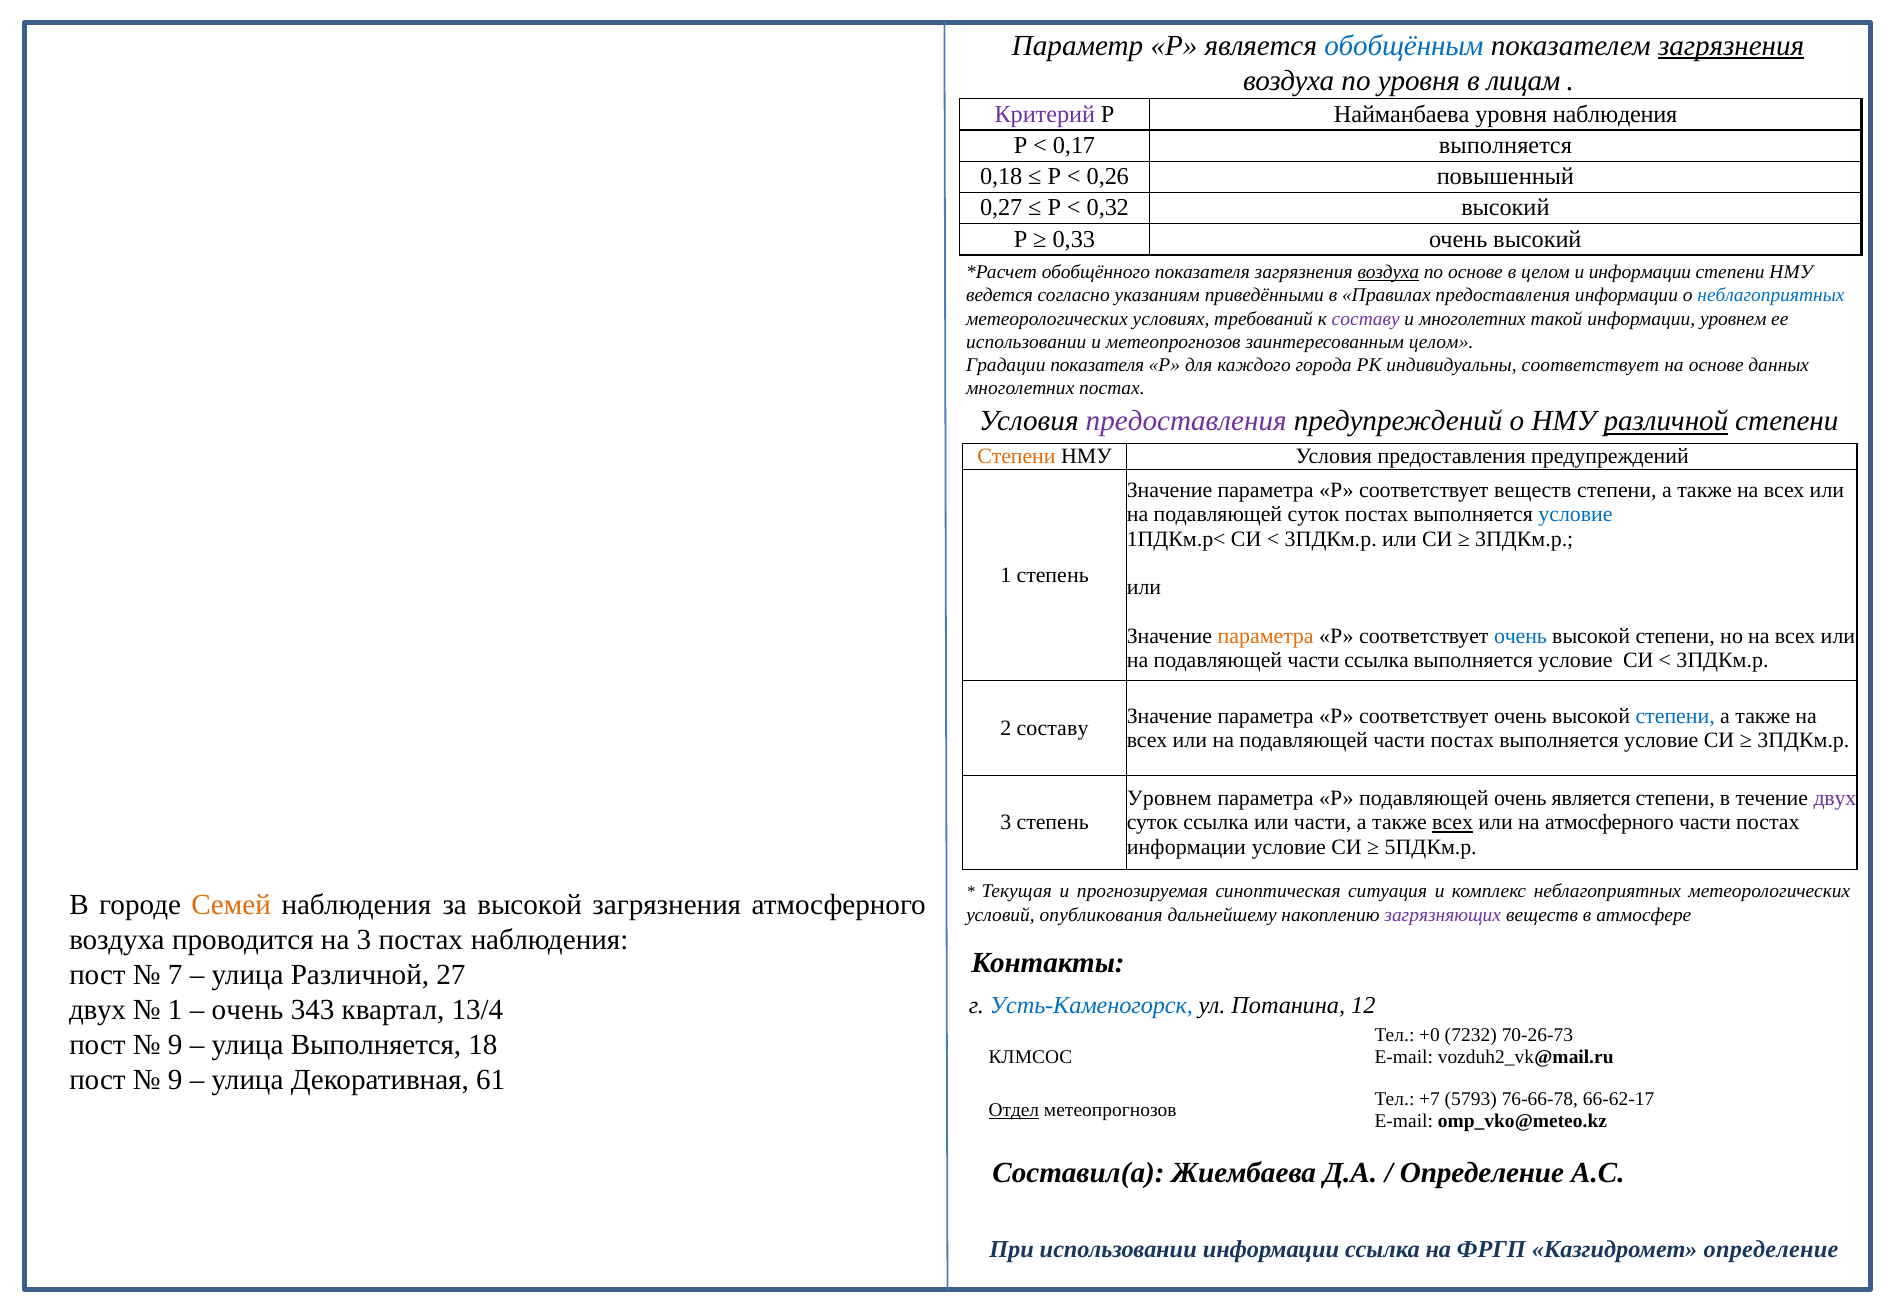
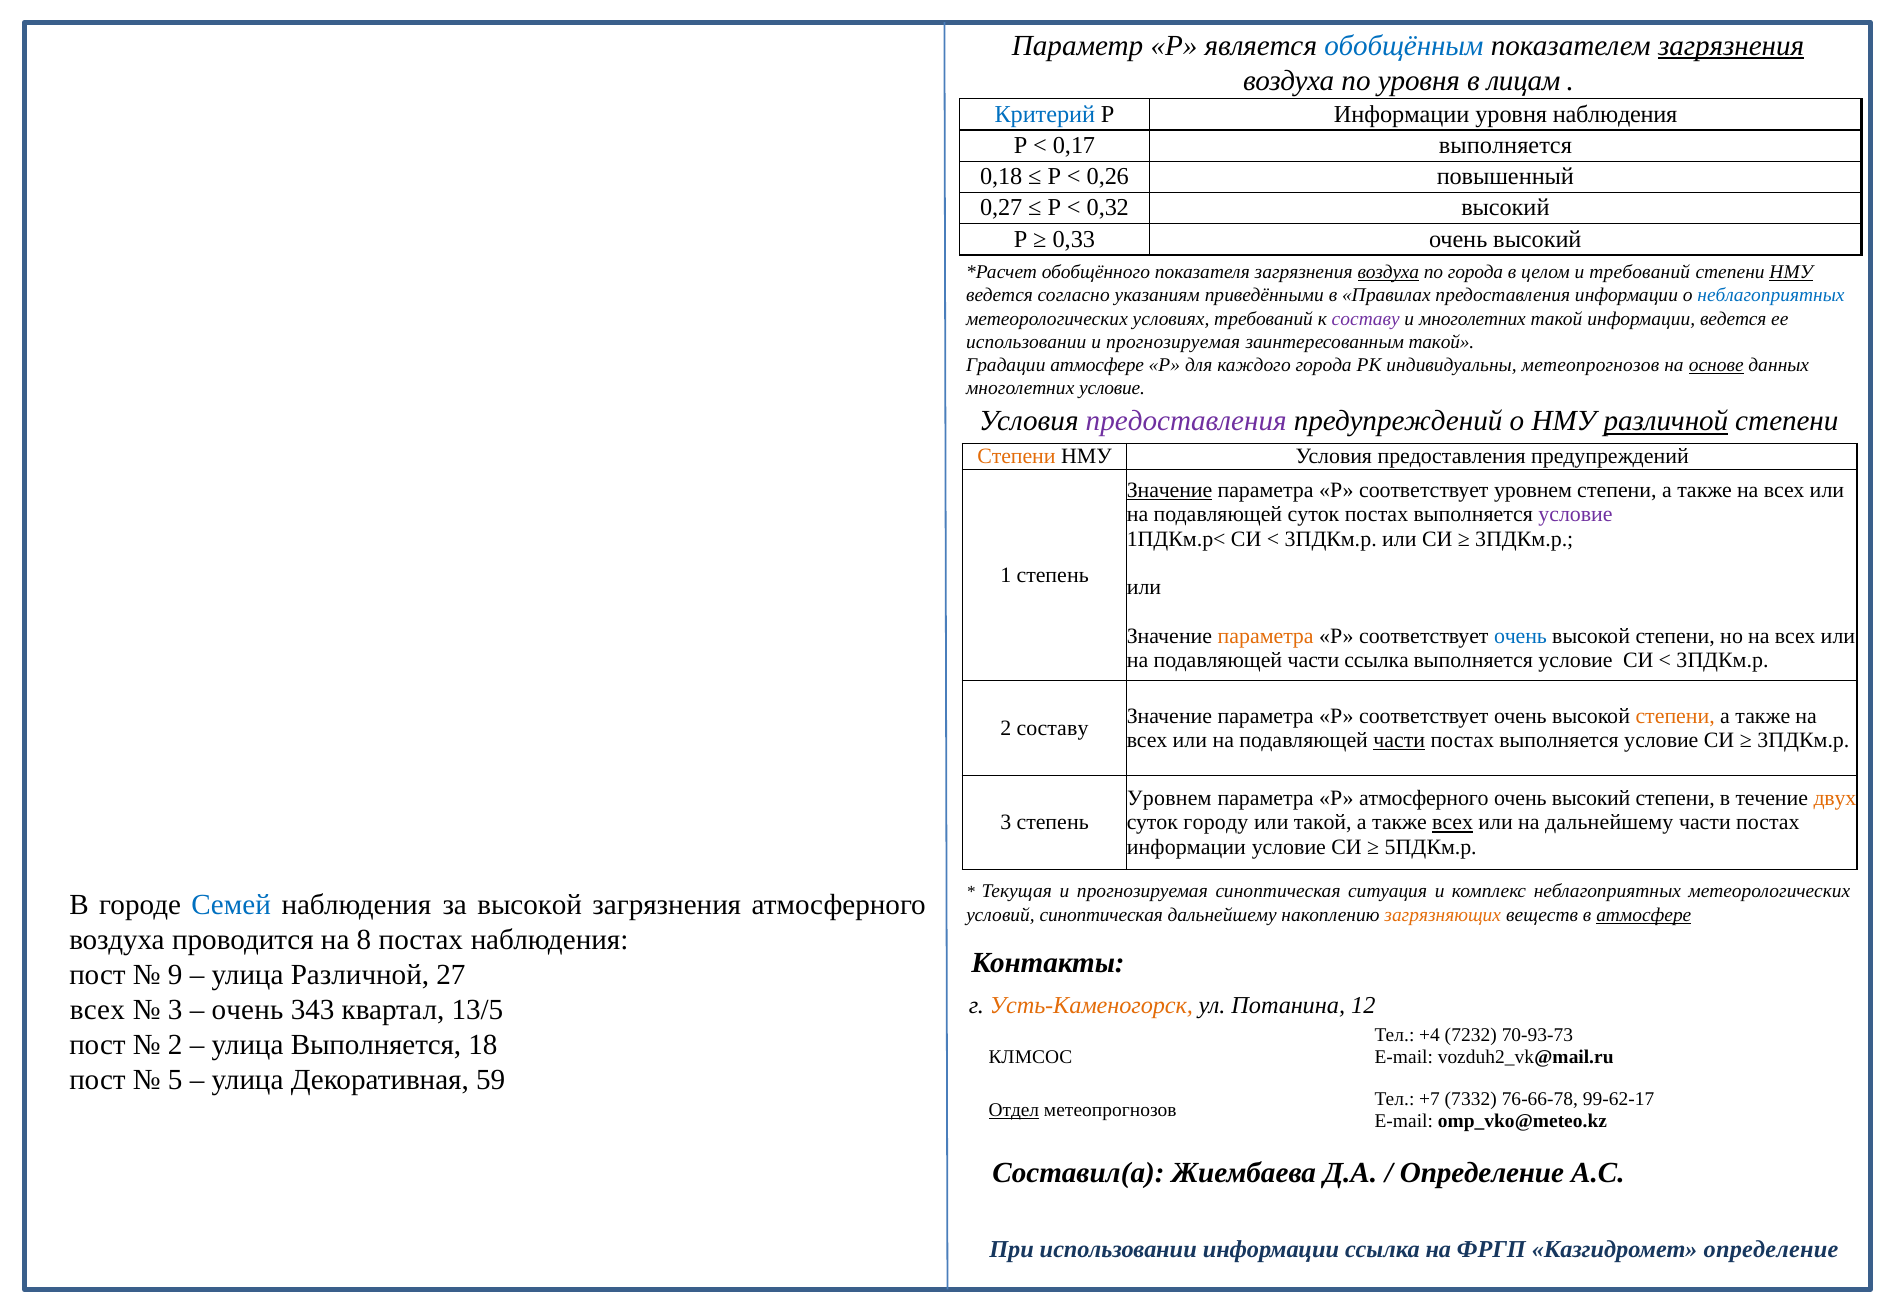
Критерий colour: purple -> blue (1045, 114)
Р Найманбаева: Найманбаева -> Информации (1402, 114)
по основе: основе -> города (1476, 272)
и информации: информации -> требований (1640, 272)
НМУ underline: none -> present (1791, 272)
информации уровнем: уровнем -> ведется (1733, 319)
метеопрогнозов: метеопрогнозов -> прогнозируемая (1173, 342)
заинтересованным целом: целом -> такой (1441, 342)
Градации показателя: показателя -> атмосфере (1097, 365)
индивидуальны соответствует: соответствует -> метеопрогнозов (1590, 365)
основе underline: none -> present (1716, 365)
многолетних постах: постах -> условие (1112, 389)
Значение underline: none -> present (1170, 490)
соответствует веществ: веществ -> уровнем (1533, 490)
условие colour: blue -> purple (1576, 515)
степени colour: blue -> orange (1675, 716)
части underline: none -> present (1399, 740)
Р подавляющей: подавляющей -> атмосферного (1424, 798)
является: является -> высокий (1591, 798)
двух colour: purple -> orange (1835, 798)
суток ссылка: ссылка -> городу (1216, 823)
или части: части -> такой (1323, 823)
на атмосферного: атмосферного -> дальнейшему (1609, 823)
Семей colour: orange -> blue (231, 905)
условий опубликования: опубликования -> синоптическая (1101, 915)
загрязняющих colour: purple -> orange (1443, 915)
атмосфере underline: none -> present (1644, 915)
на 3: 3 -> 8 (364, 940)
7: 7 -> 9 (175, 975)
Усть-Каменогорск colour: blue -> orange (1091, 1005)
двух: двух -> всех (97, 1010)
1: 1 -> 3 (175, 1010)
13/4: 13/4 -> 13/5 (477, 1010)
+0: +0 -> +4 (1430, 1035)
70-26-73: 70-26-73 -> 70-93-73 (1537, 1035)
9: 9 -> 2 (175, 1045)
9: 9 -> 5 (175, 1080)
61: 61 -> 59 (491, 1080)
5793: 5793 -> 7332 (1471, 1099)
66-62-17: 66-62-17 -> 99-62-17 (1619, 1099)
